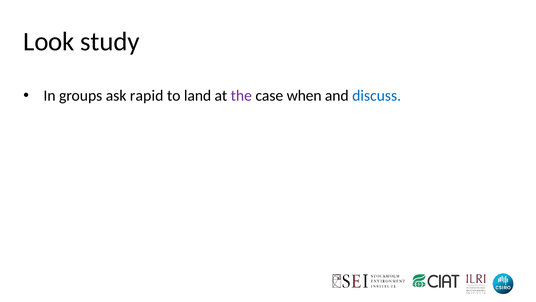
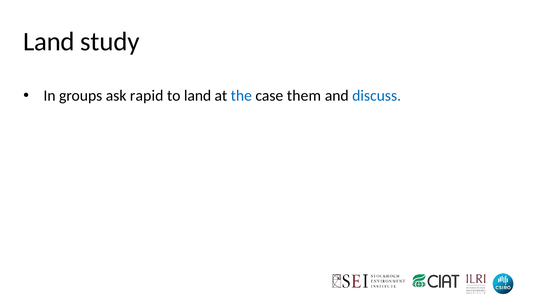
Look: Look -> Land (49, 42)
the colour: purple -> blue (241, 96)
when: when -> them (304, 96)
